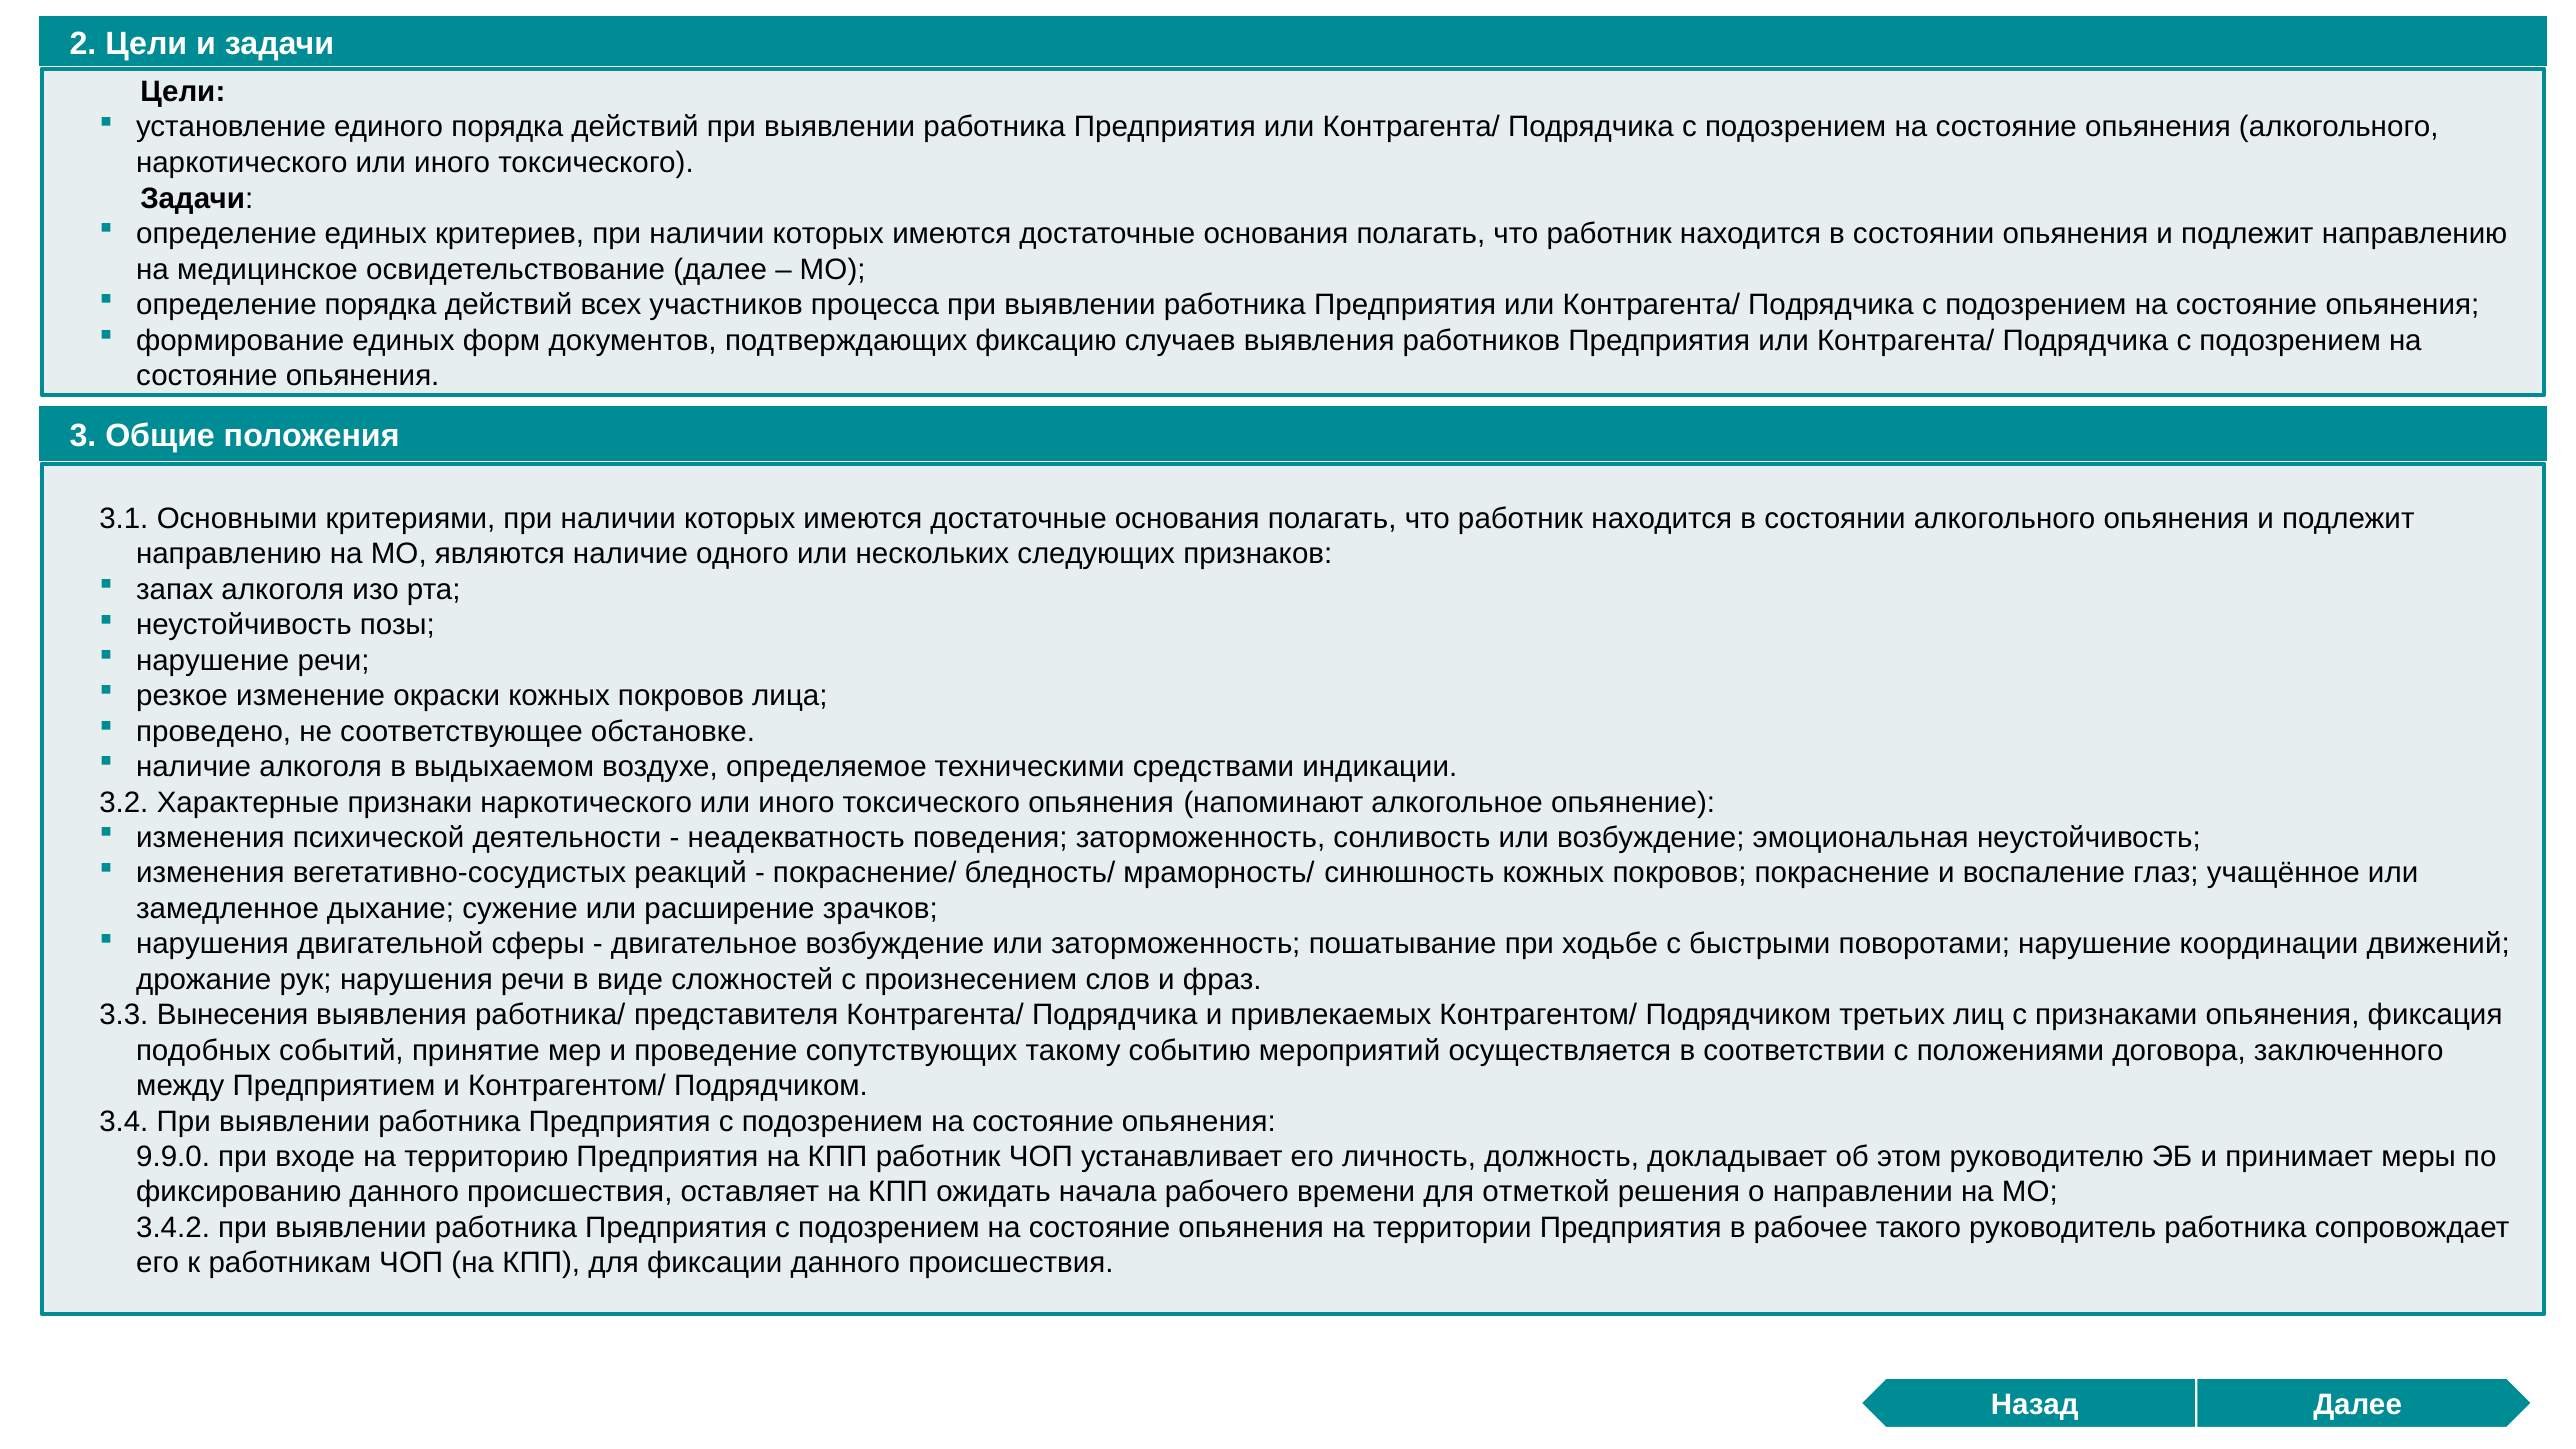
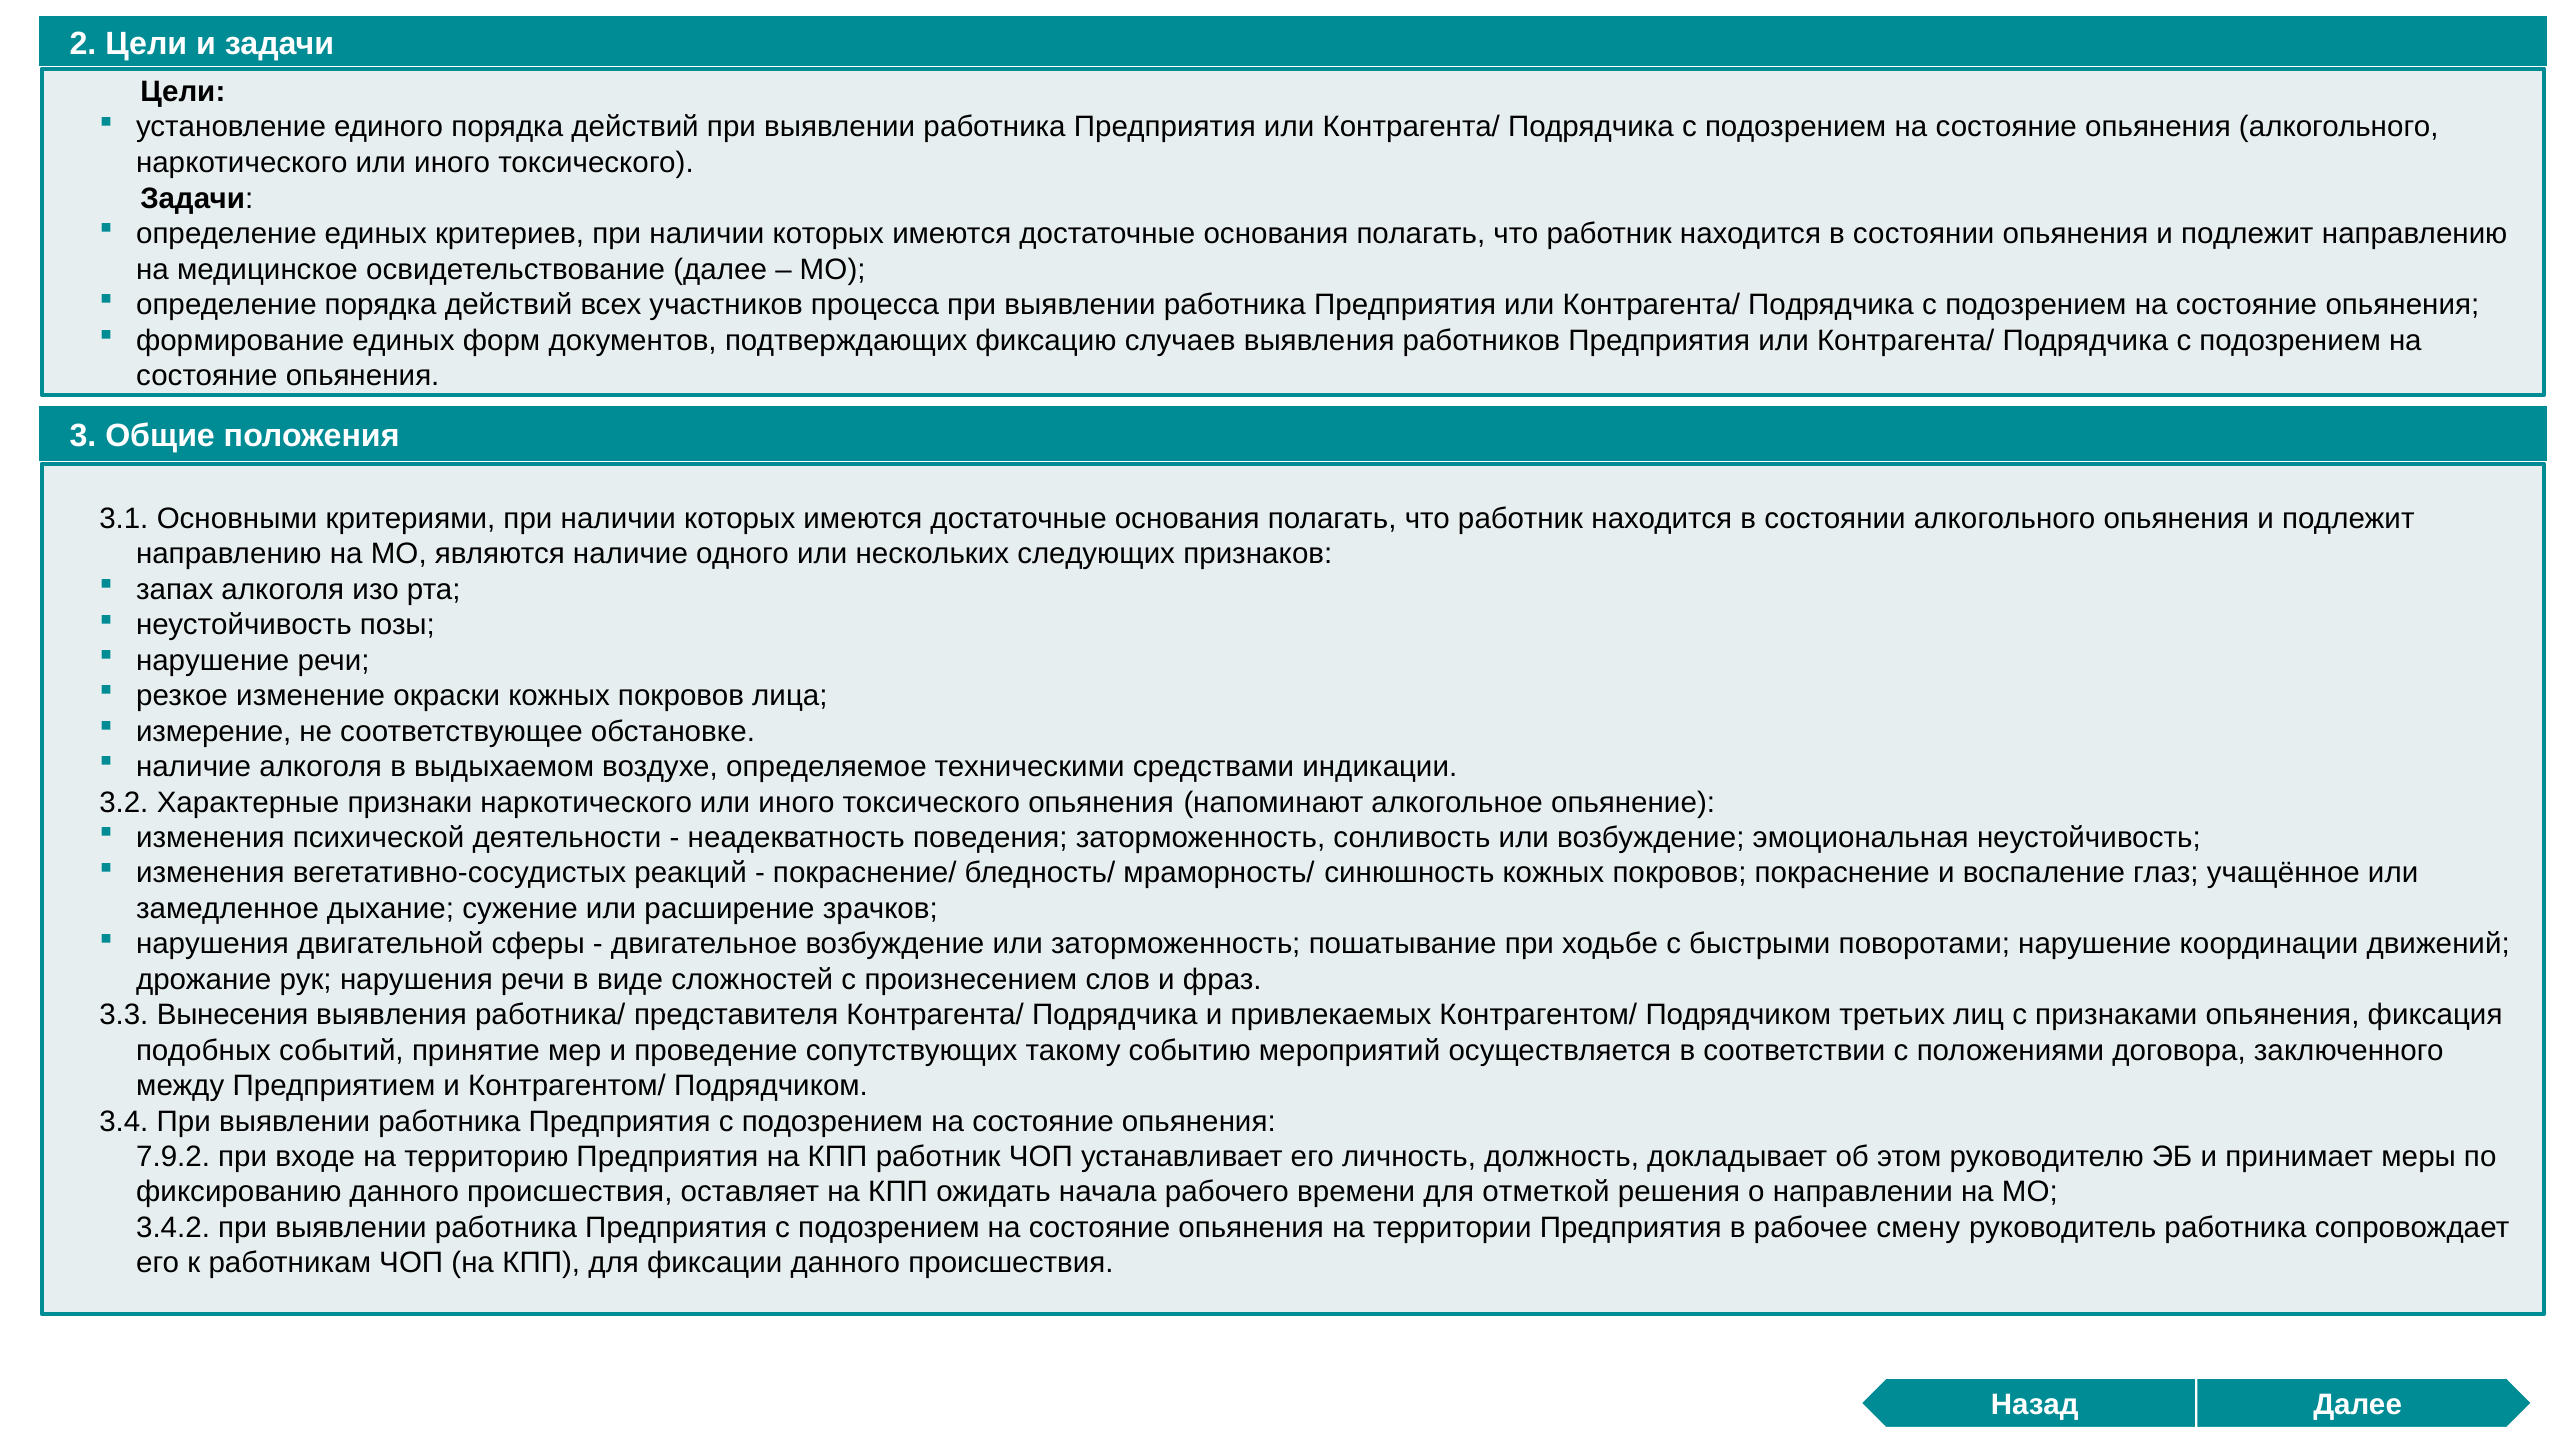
проведено: проведено -> измерение (214, 731)
9.9.0: 9.9.0 -> 7.9.2 (173, 1157)
такого: такого -> смену (1918, 1228)
